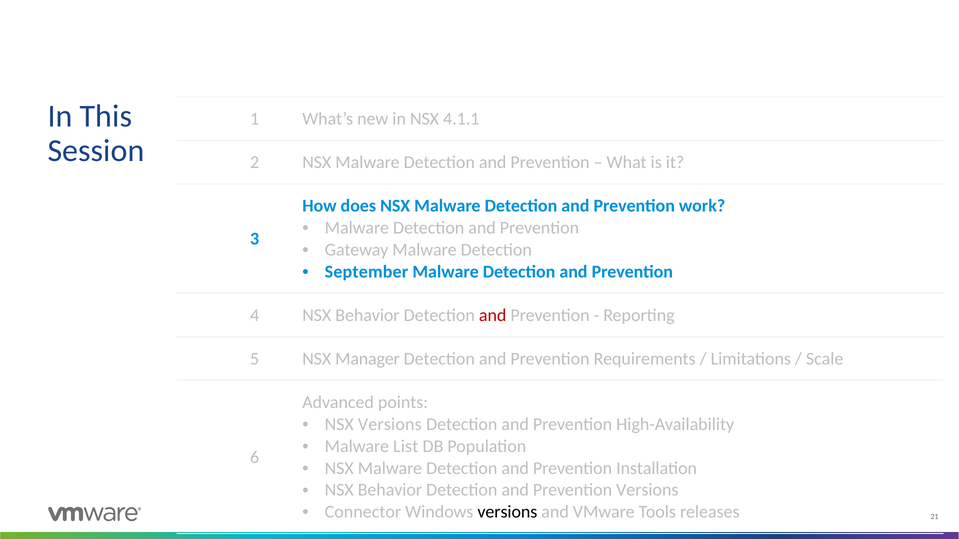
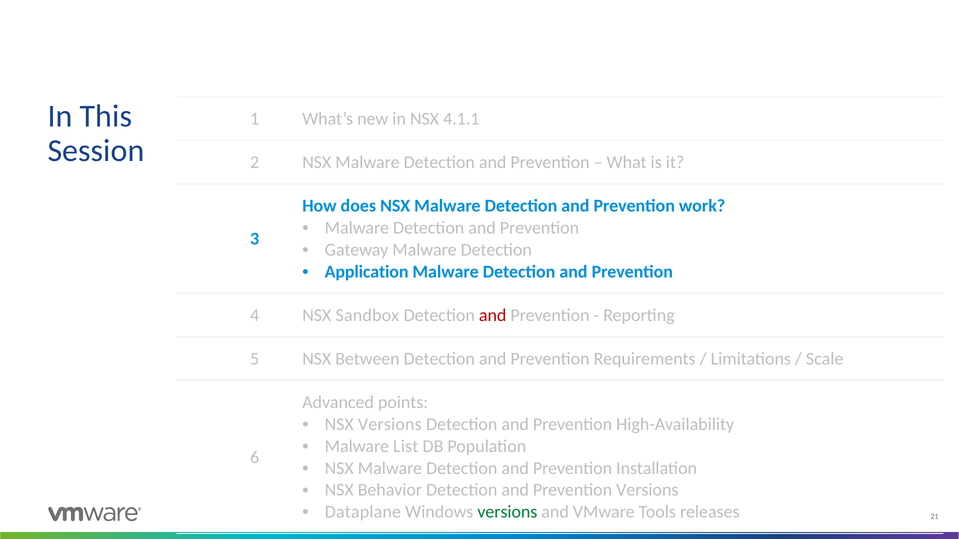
September: September -> Application (367, 272)
4 NSX Behavior: Behavior -> Sandbox (367, 316)
Manager: Manager -> Between (367, 359)
Connector: Connector -> Dataplane (363, 512)
versions colour: black -> green (507, 512)
